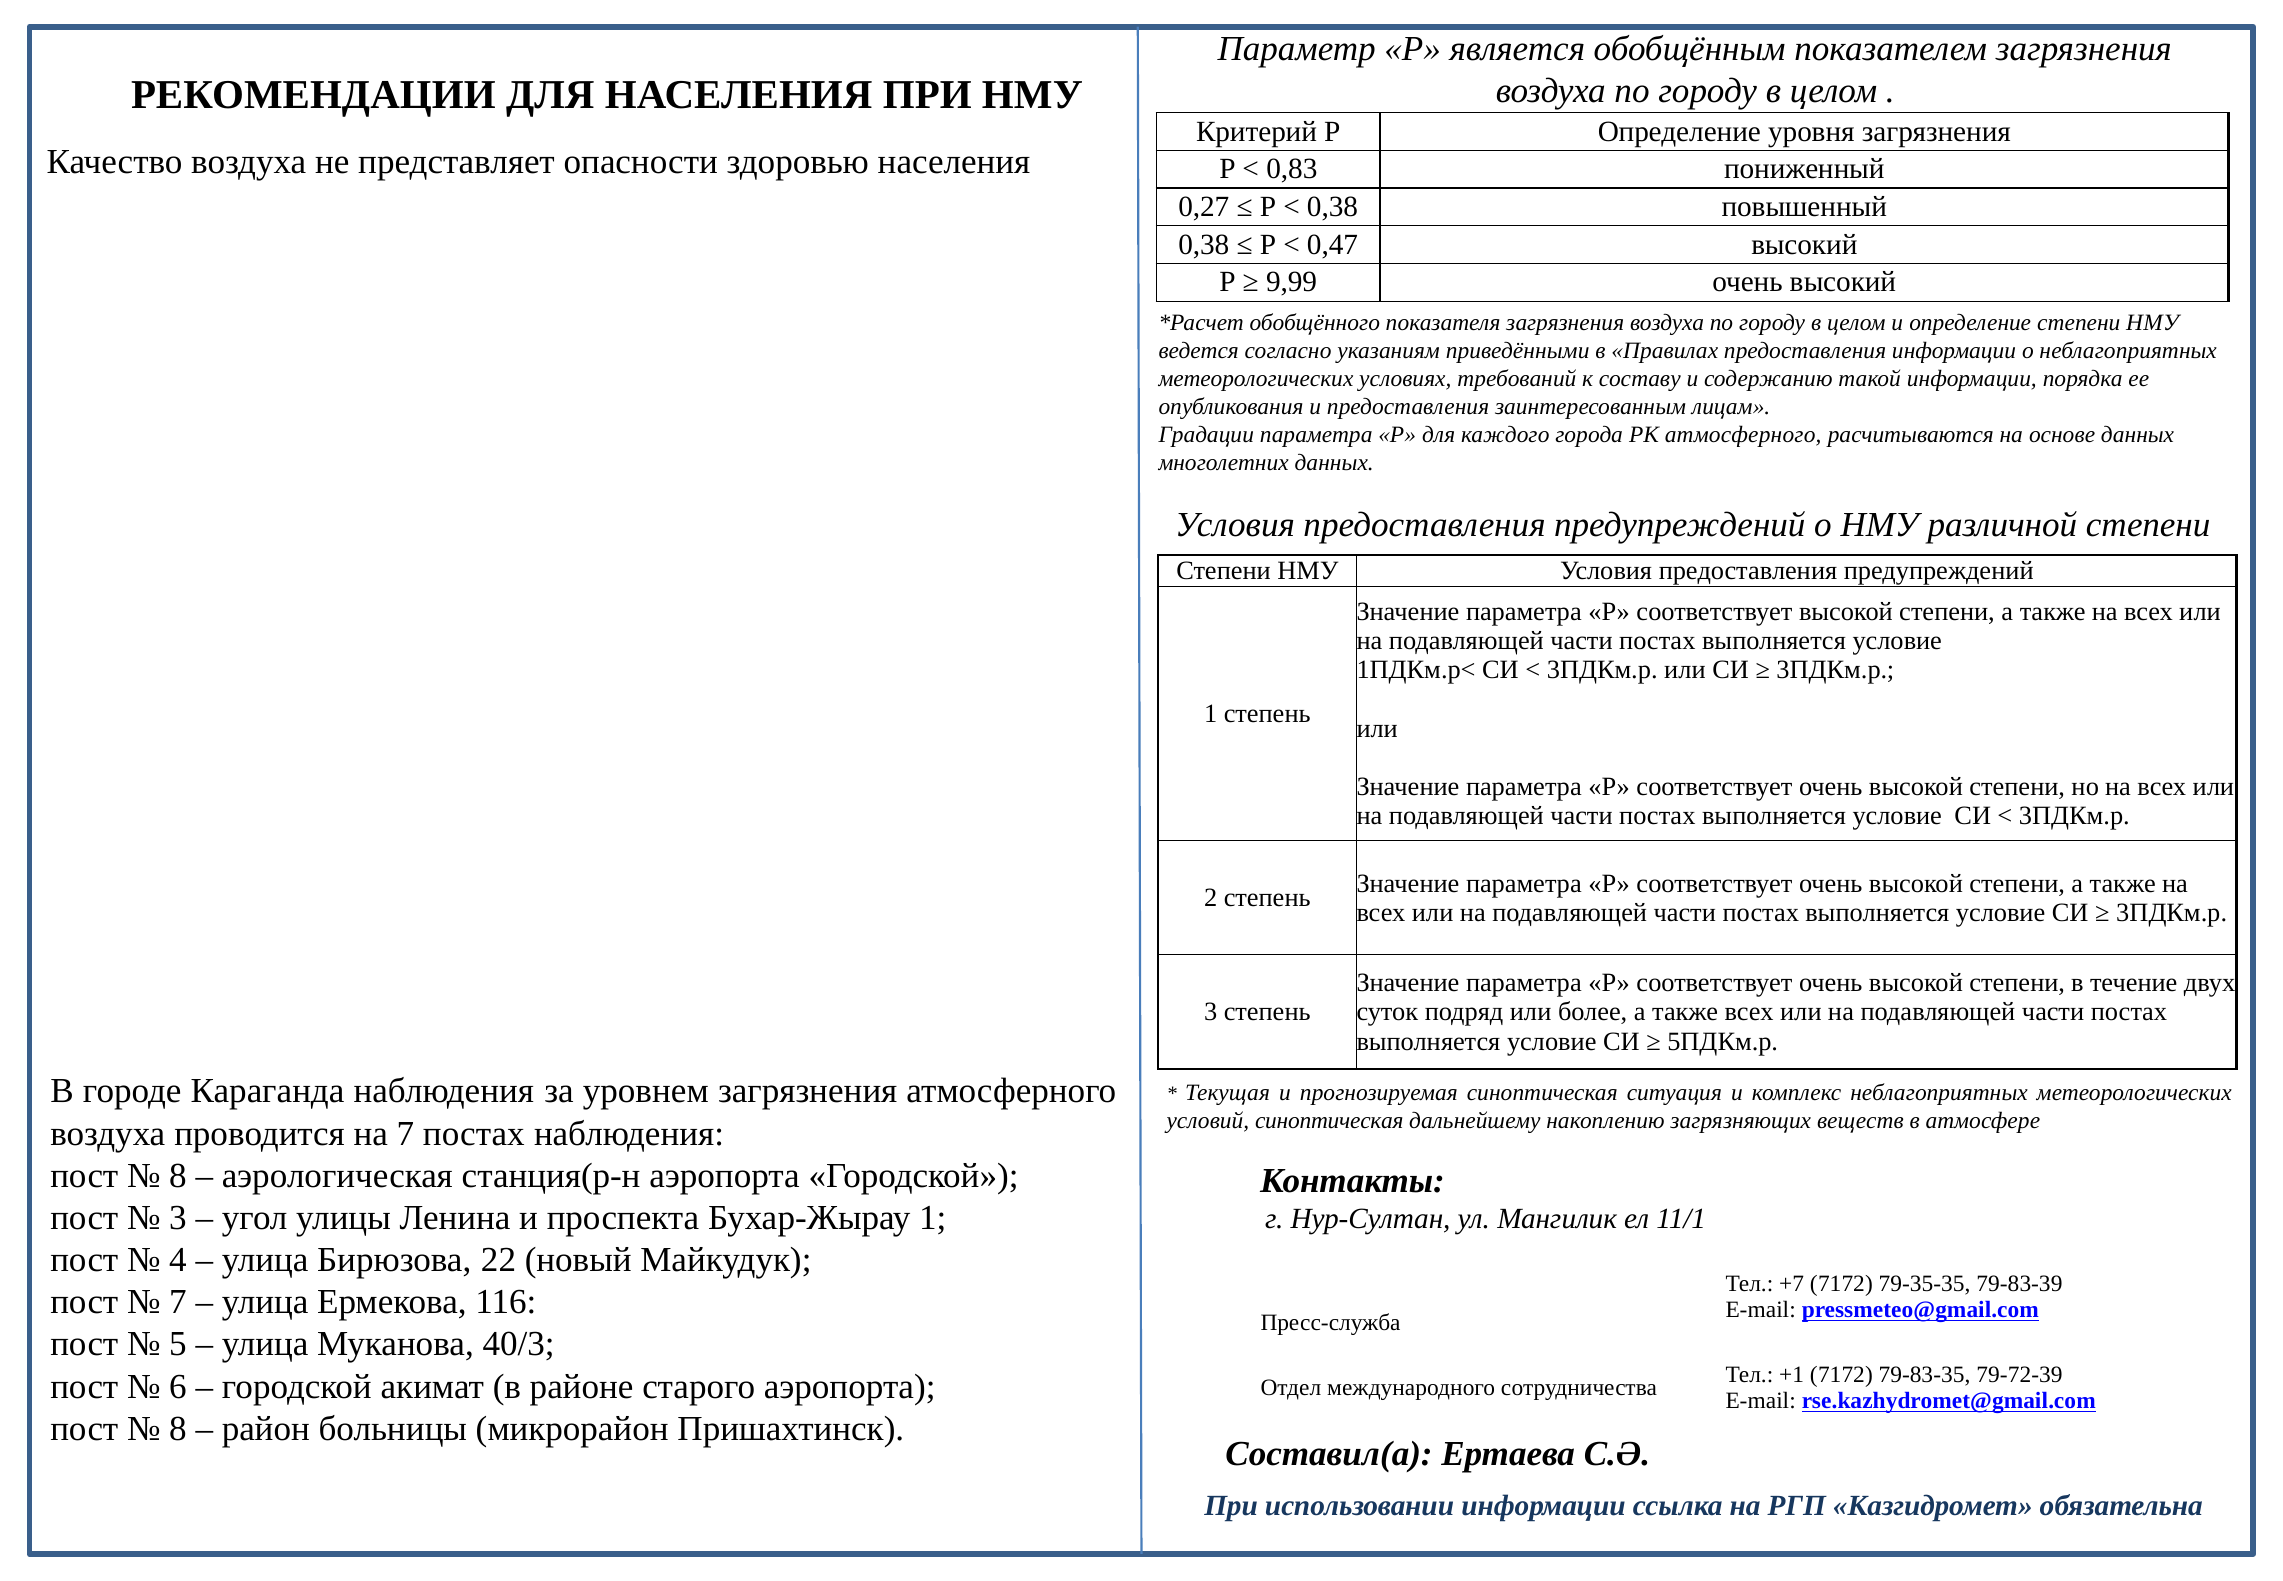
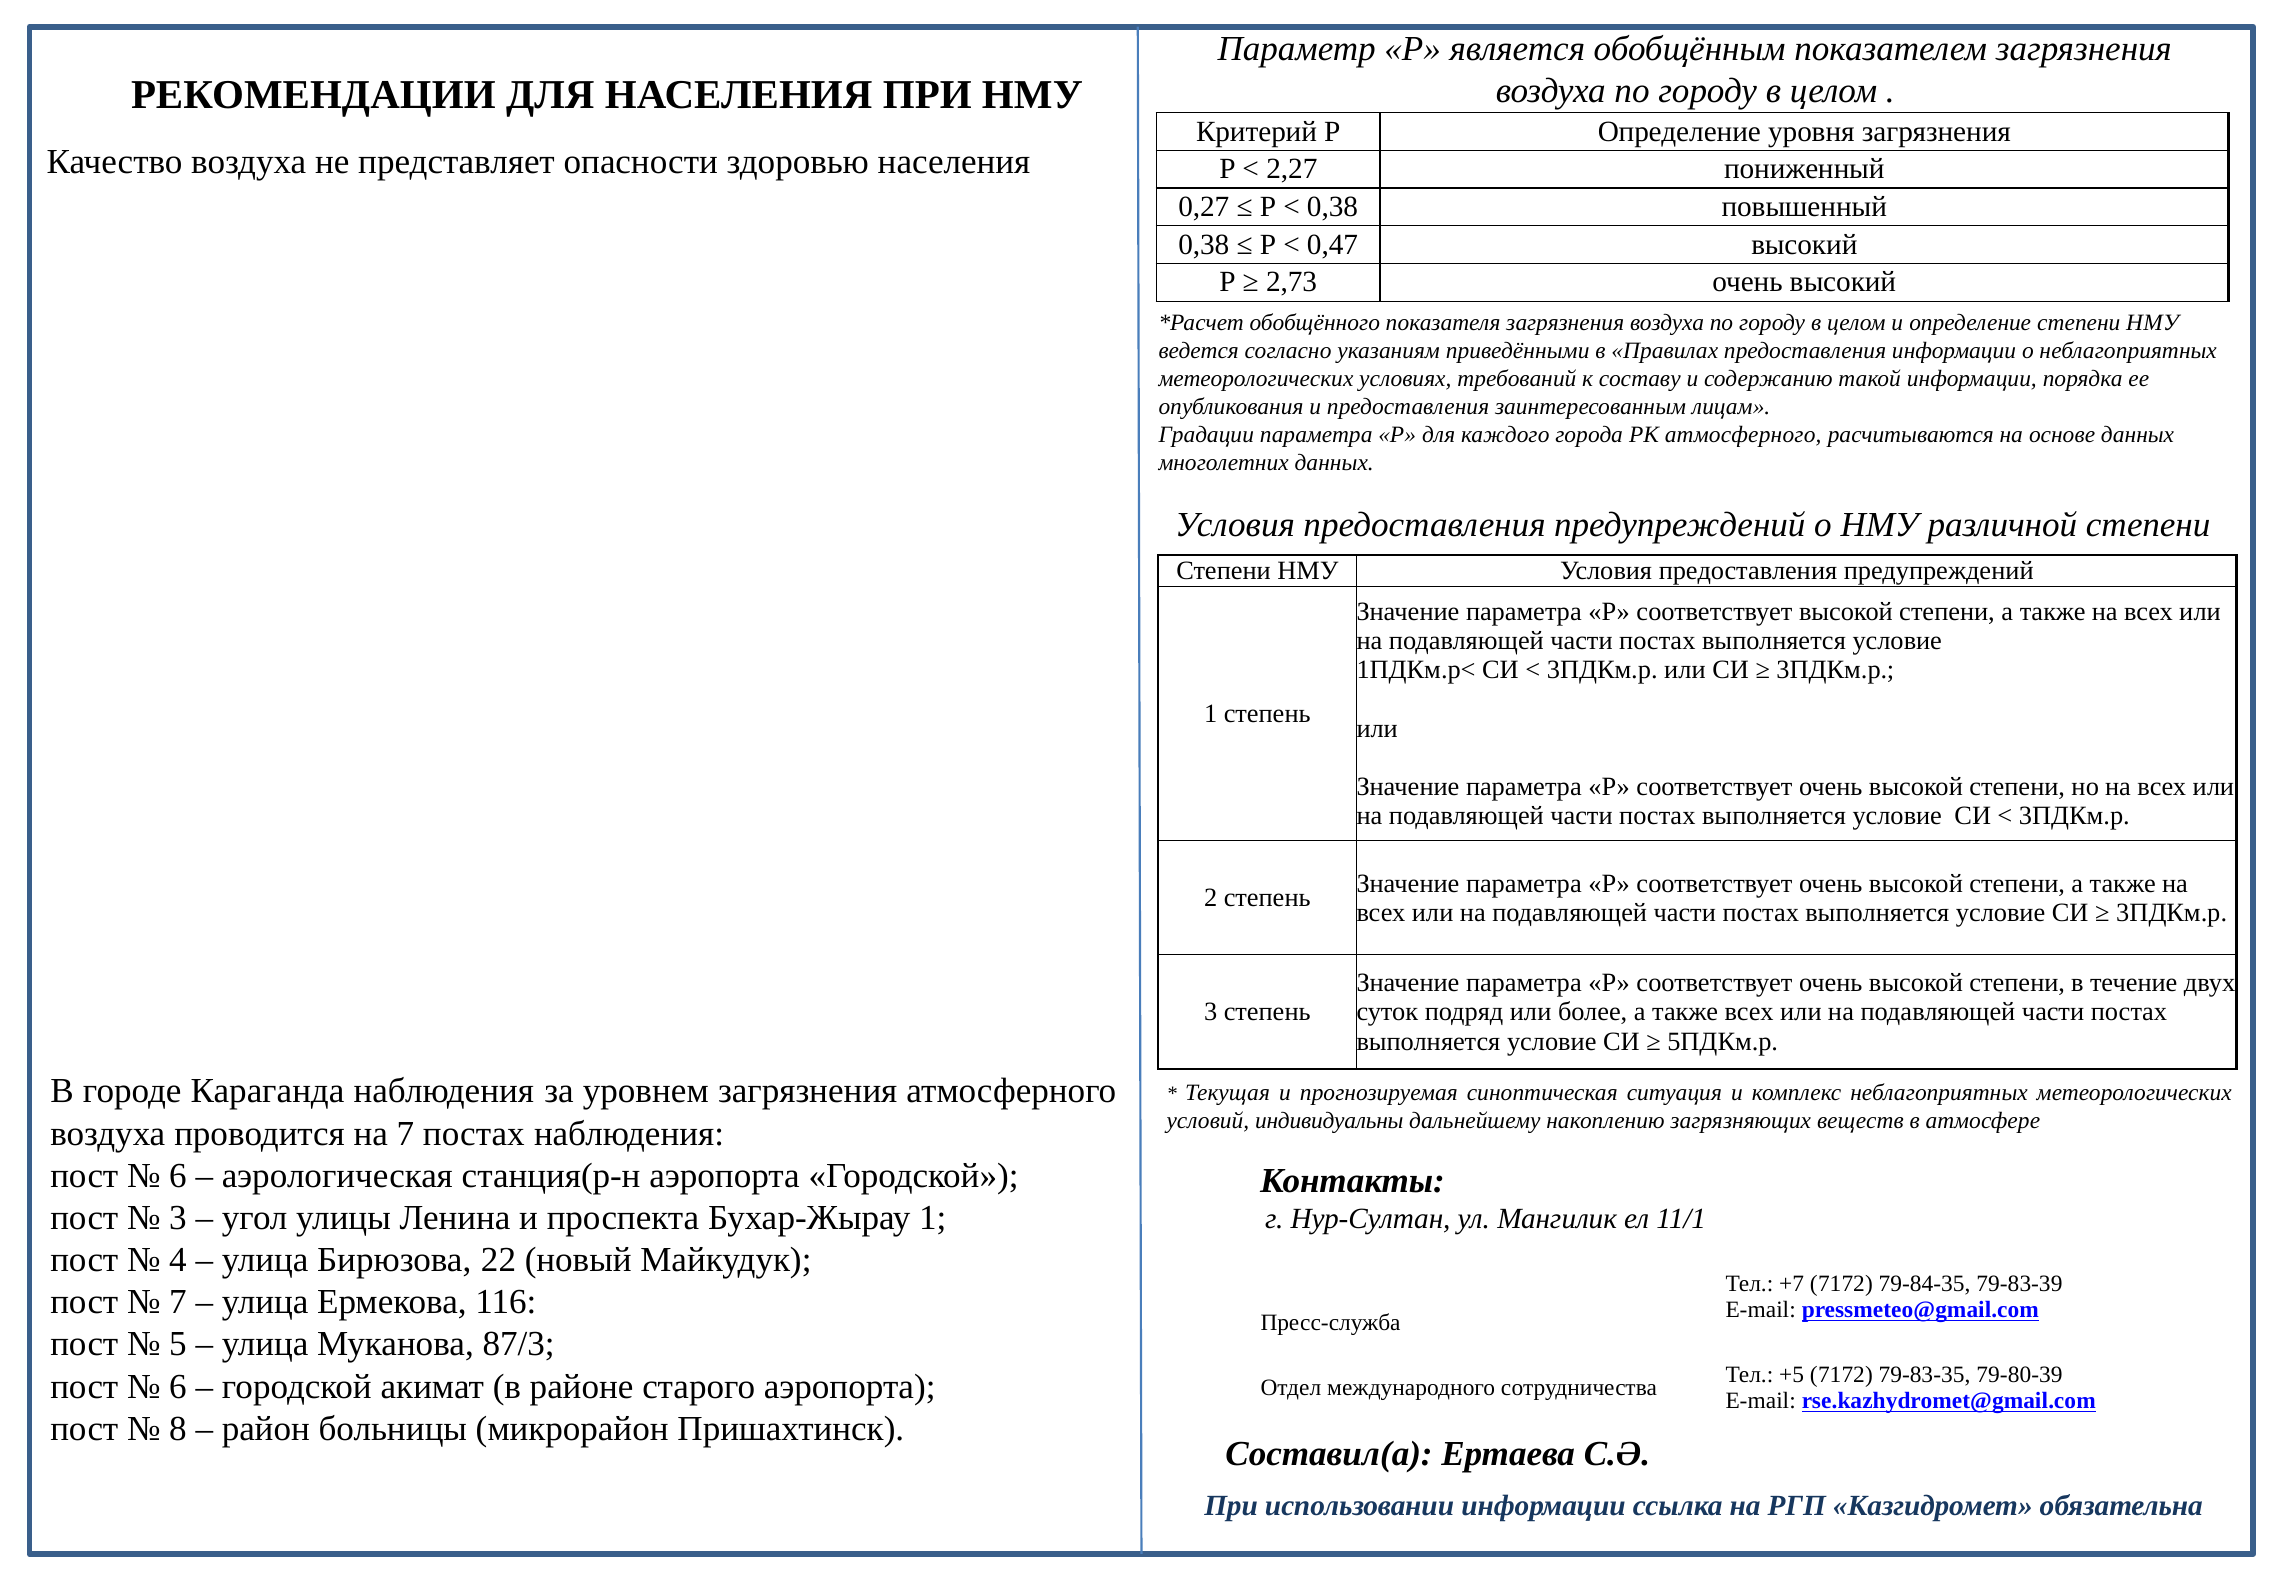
0,83: 0,83 -> 2,27 (1292, 169)
9,99: 9,99 -> 2,73 (1292, 282)
условий синоптическая: синоптическая -> индивидуальны (1329, 1121)
8: 8 -> 6 (178, 1175)
79-35-35: 79-35-35 -> 79-84-35 (1925, 1283)
40/3: 40/3 -> 87/3 (519, 1344)
+1: +1 -> +5 (1792, 1375)
79-72-39: 79-72-39 -> 79-80-39 (2020, 1375)
